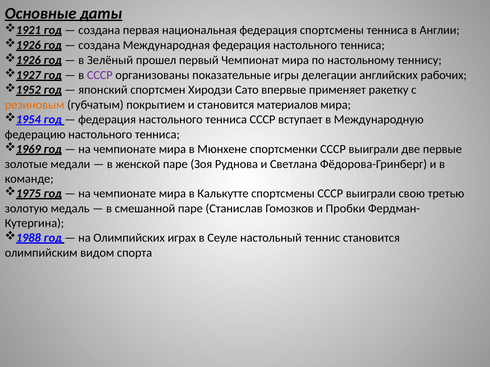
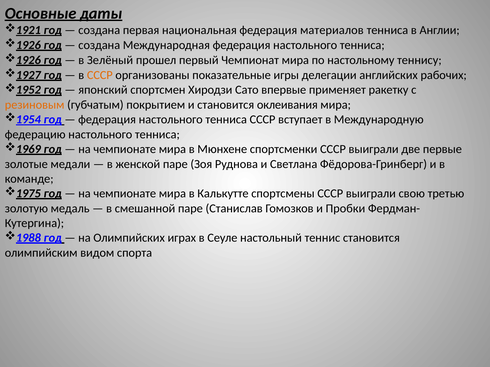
федерация спортсмены: спортсмены -> материалов (332, 30)
СССР colour: purple -> orange (100, 75)
материалов: материалов -> оклеивания (287, 105)
